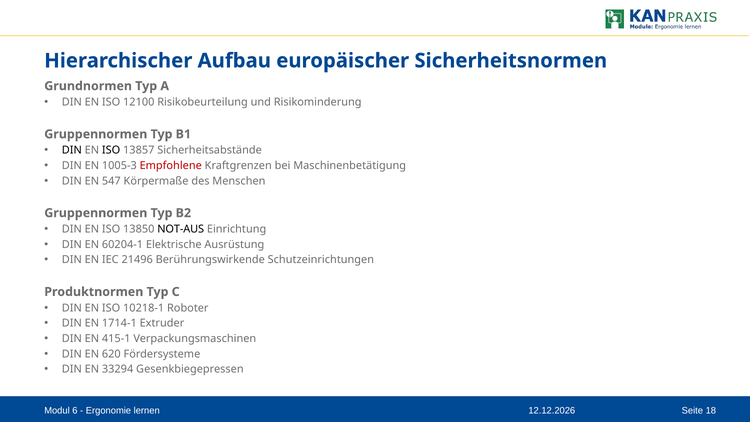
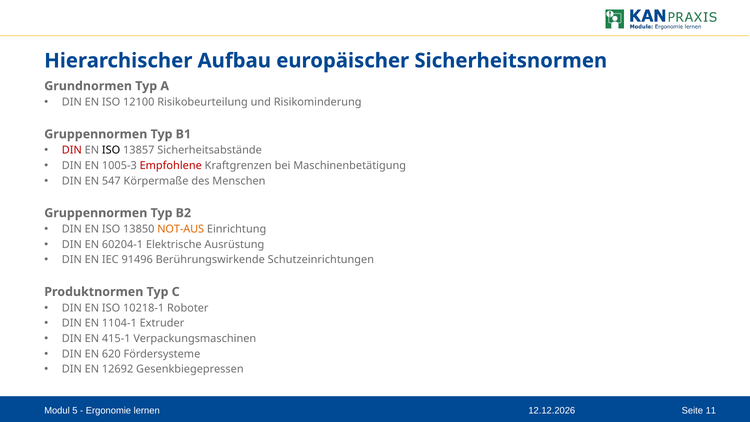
DIN colour: black -> red (72, 150)
NOT-AUS colour: black -> orange (181, 229)
21496: 21496 -> 91496 (137, 260)
1714-1: 1714-1 -> 1104-1 (119, 323)
33294: 33294 -> 12692 (118, 369)
6: 6 -> 5 (75, 410)
18: 18 -> 11 (711, 410)
